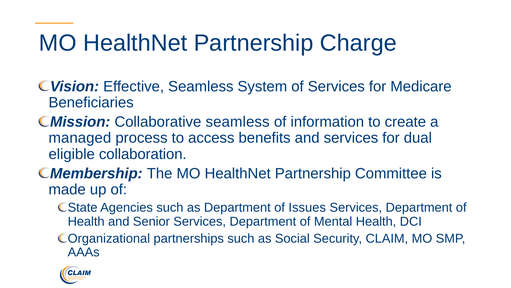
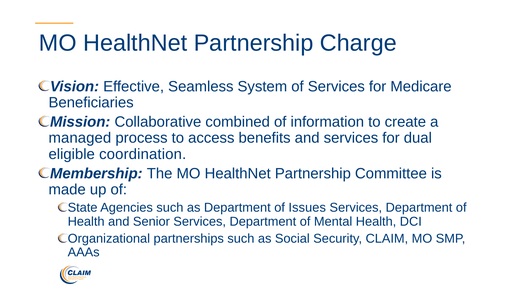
Collaborative seamless: seamless -> combined (238, 122)
collaboration: collaboration -> coordination (143, 154)
